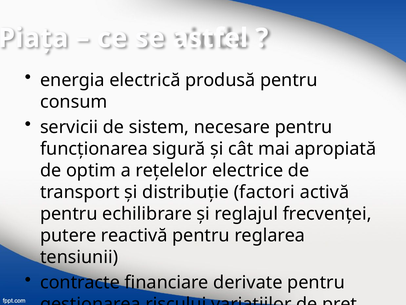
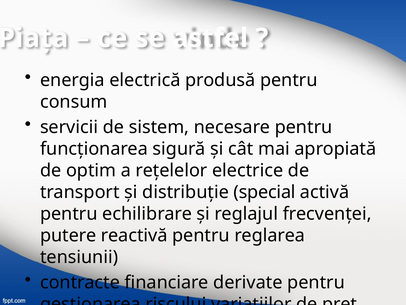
factori: factori -> special (265, 192)
